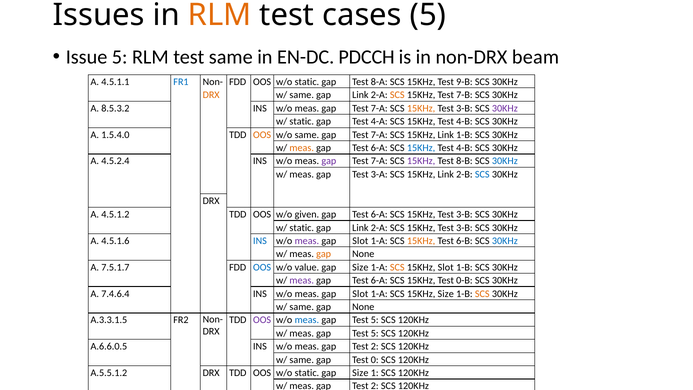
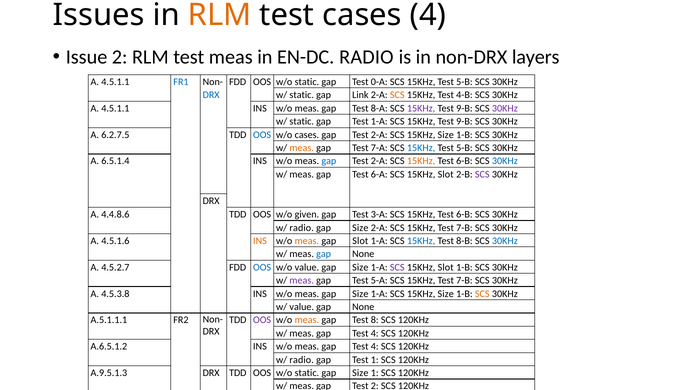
cases 5: 5 -> 4 (428, 15)
Issue 5: 5 -> 2 (120, 57)
test same: same -> meas (231, 57)
EN-DC PDCCH: PDCCH -> RADIO (366, 57)
beam: beam -> layers (536, 57)
8-A: 8-A -> 0-A (379, 82)
9-B: 9-B -> 5-B (464, 82)
DRX colour: orange -> blue (211, 95)
same: same -> static (302, 95)
7-B: 7-B -> 4-B (464, 95)
8.5.3.2: 8.5.3.2 -> 4.5.1.1 (115, 108)
7-A: 7-A -> 8-A (379, 108)
15KHz colour: orange -> purple (421, 108)
3-B: 3-B -> 9-B (464, 108)
Test 4-A: 4-A -> 1-A (379, 121)
4-B: 4-B -> 9-B (464, 121)
1.5.4.0: 1.5.4.0 -> 6.2.7.5 (115, 135)
OOS colour: orange -> blue (262, 135)
w/o same: same -> cases (307, 135)
7-A: 7-A -> 2-A (379, 135)
Link: Link -> Size (446, 135)
6-A: 6-A -> 7-A (379, 148)
4-B: 4-B -> 5-B (464, 148)
4.5.2.4: 4.5.2.4 -> 6.5.1.4 (115, 161)
gap colour: purple -> blue (329, 161)
7-A: 7-A -> 2-A (379, 161)
15KHz colour: purple -> orange (421, 161)
8-B: 8-B -> 6-B (464, 161)
3-A: 3-A -> 6-A (379, 174)
Link: Link -> Slot (446, 174)
SCS colour: blue -> purple (482, 174)
4.5.1.2: 4.5.1.2 -> 4.4.8.6 (115, 214)
6-A: 6-A -> 3-A (379, 214)
3-B: 3-B -> 6-B (464, 214)
static: static -> radio (302, 228)
Link: Link -> Size (360, 228)
3-B: 3-B -> 7-B (464, 228)
INS colour: blue -> orange (260, 241)
meas colour: purple -> orange (307, 241)
15KHz colour: orange -> blue (421, 241)
6-B: 6-B -> 8-B (464, 241)
gap colour: orange -> blue (324, 254)
7.5.1.7: 7.5.1.7 -> 4.5.2.7 (115, 267)
SCS colour: orange -> purple (397, 267)
6-A: 6-A -> 5-A (379, 280)
0-B: 0-B -> 7-B (464, 280)
7.4.6.4: 7.4.6.4 -> 4.5.3.8 (115, 294)
Slot: Slot -> Size (360, 294)
same: same -> value (302, 307)
A.3.3.1.5: A.3.3.1.5 -> A.5.1.1.1 (109, 320)
meas colour: blue -> orange (307, 320)
5: 5 -> 8 (375, 320)
5: 5 -> 4 (375, 333)
A.6.6.0.5: A.6.6.0.5 -> A.6.5.1.2 (109, 346)
2: 2 -> 4 (375, 346)
same: same -> radio (302, 360)
0: 0 -> 1 (375, 360)
A.5.5.1.2: A.5.5.1.2 -> A.9.5.1.3 (109, 373)
